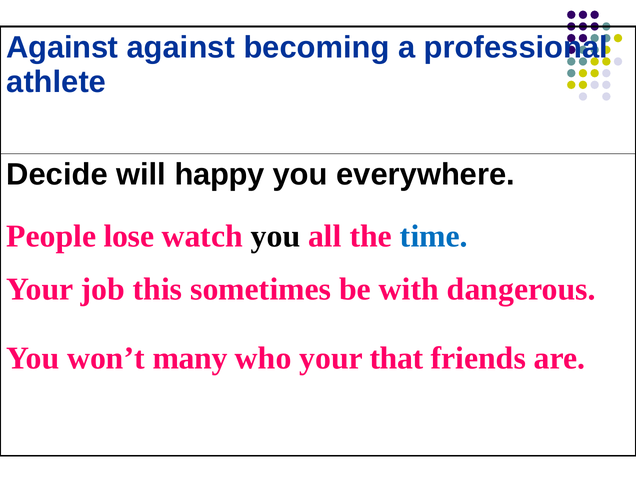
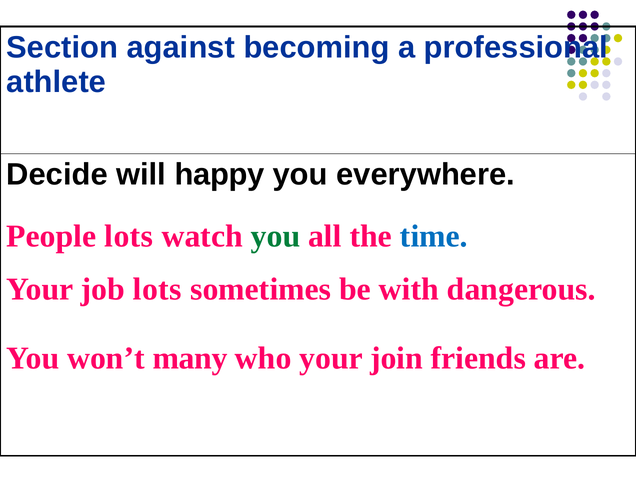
Against: Against -> Section (62, 47)
People lose: lose -> lots (129, 236)
you colour: black -> green (275, 236)
job this: this -> lots (157, 289)
that: that -> join (397, 358)
